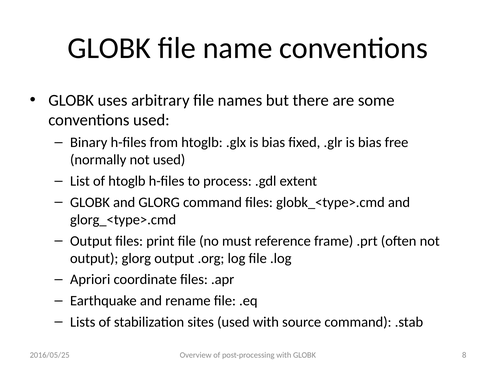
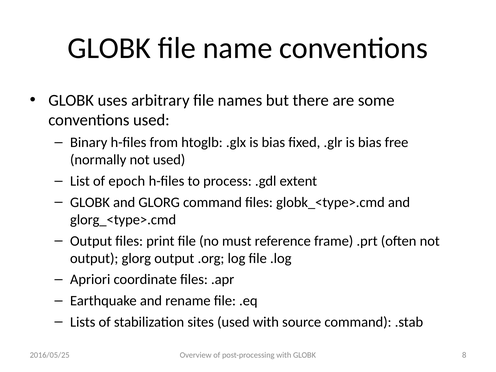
of htoglb: htoglb -> epoch (127, 181)
